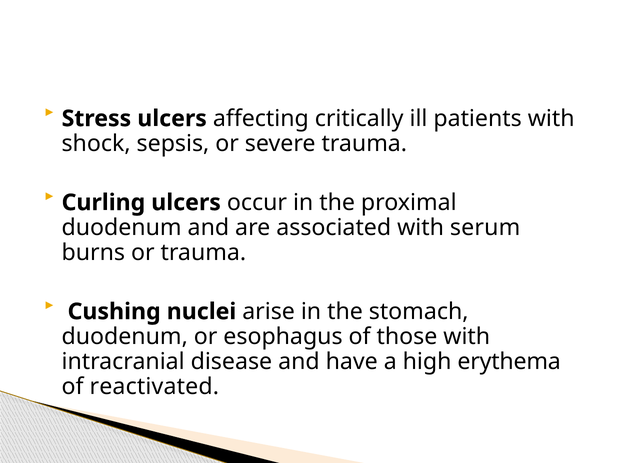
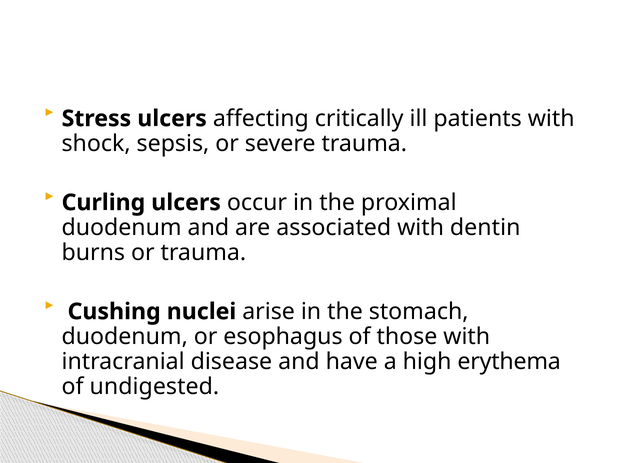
serum: serum -> dentin (485, 227)
reactivated: reactivated -> undigested (154, 386)
